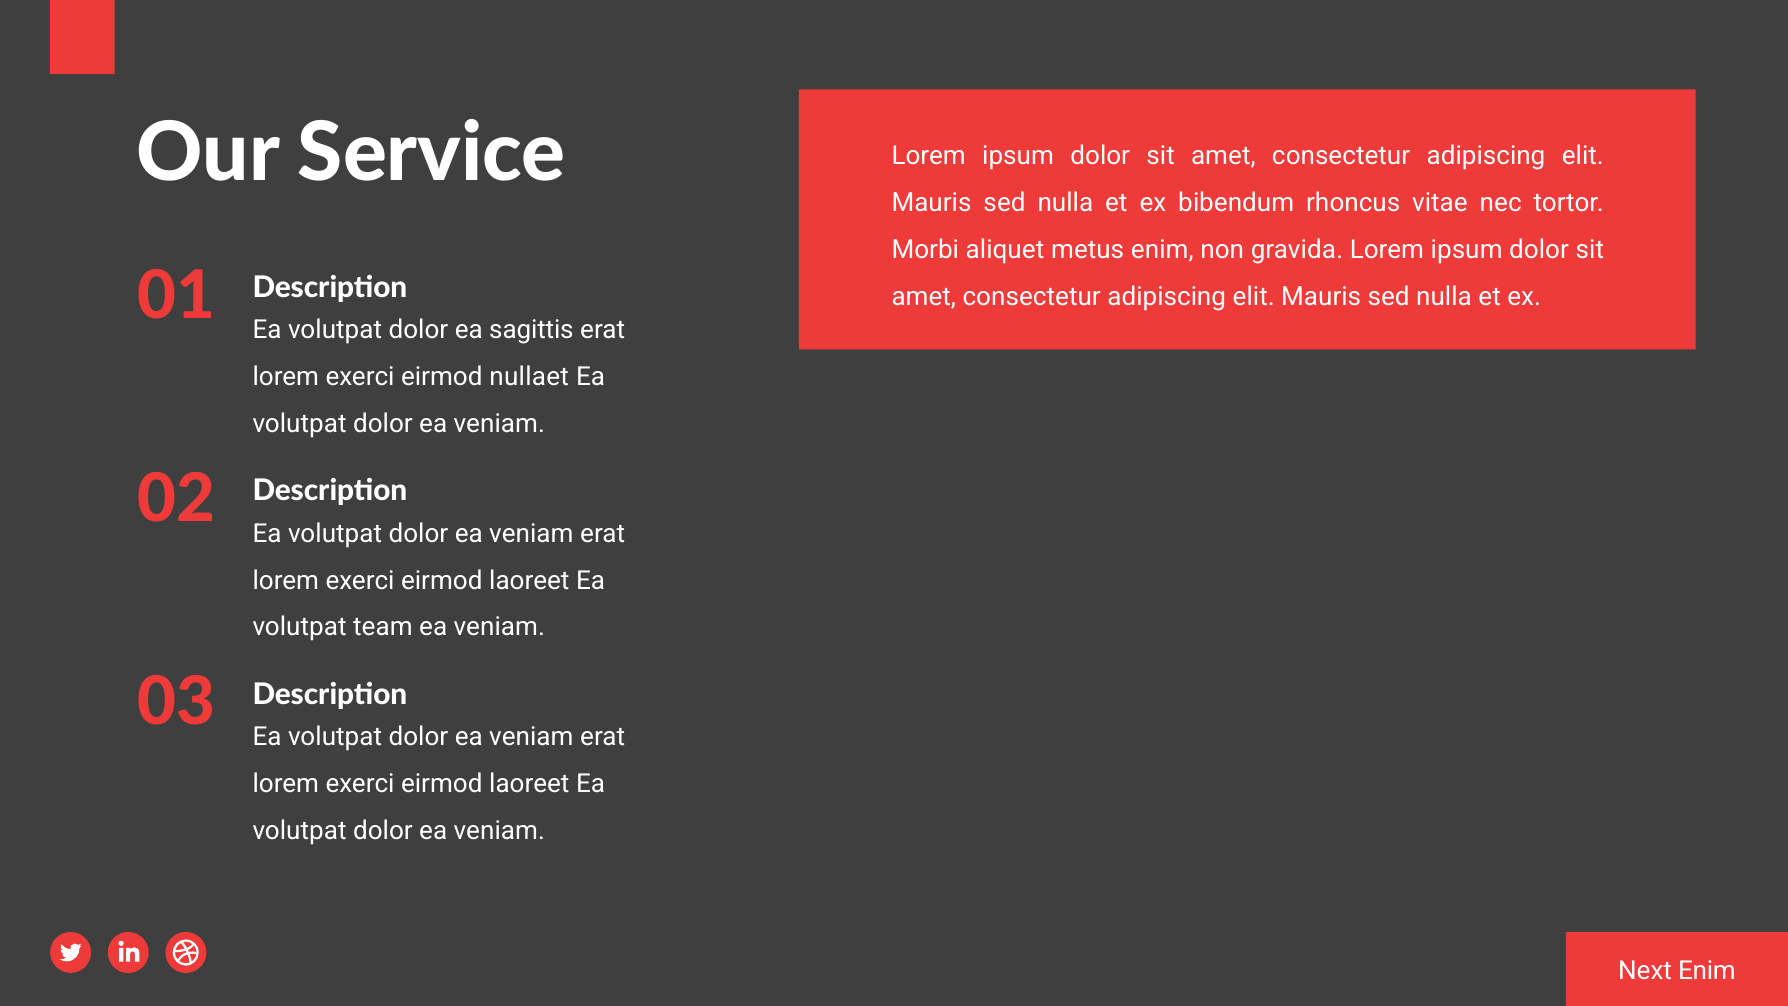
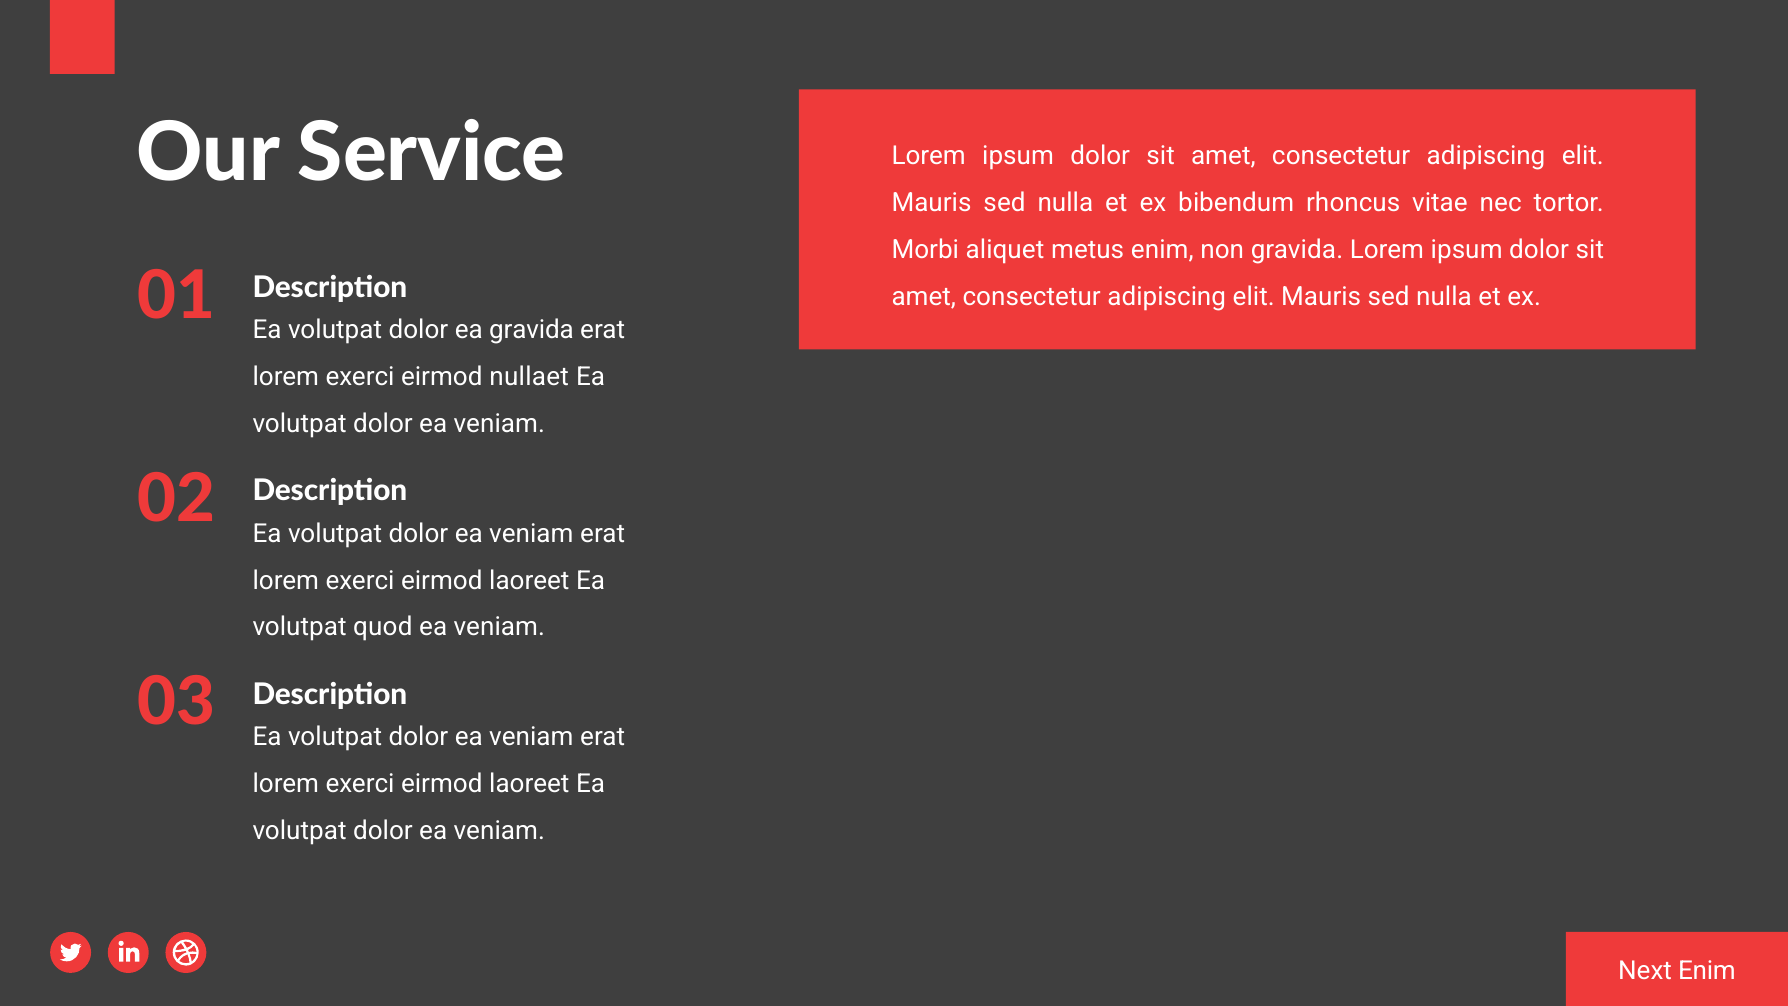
ea sagittis: sagittis -> gravida (531, 330)
team: team -> quod (383, 627)
